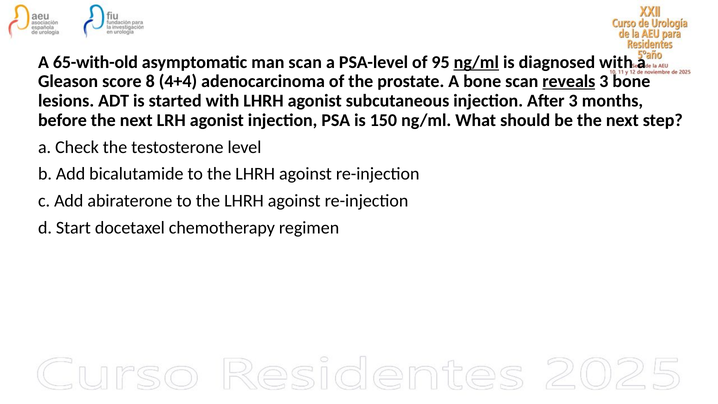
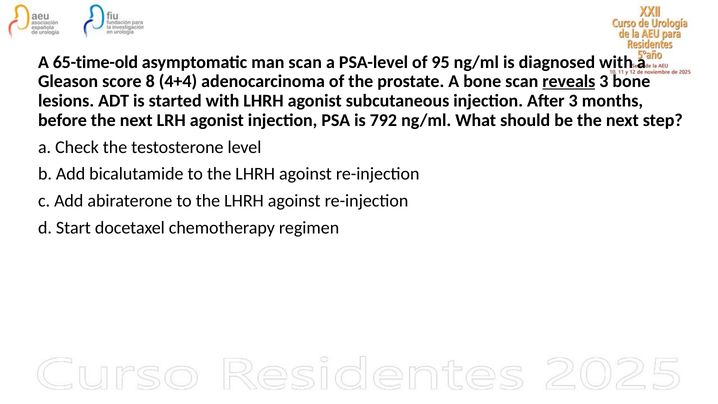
65-with-old: 65-with-old -> 65-time-old (95, 62)
ng/ml underline: present -> none (476, 62)
150: 150 -> 792 (383, 120)
